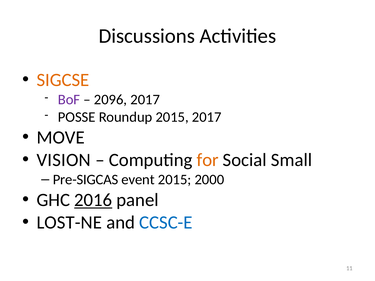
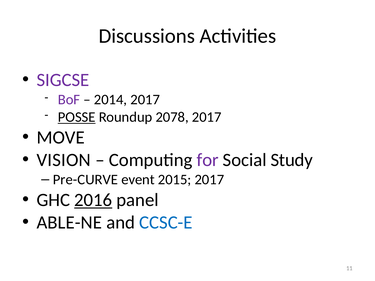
SIGCSE colour: orange -> purple (63, 80)
2096: 2096 -> 2014 (111, 100)
POSSE underline: none -> present (77, 117)
Roundup 2015: 2015 -> 2078 (172, 117)
for colour: orange -> purple (208, 160)
Small: Small -> Study (292, 160)
Pre-SIGCAS: Pre-SIGCAS -> Pre-CURVE (85, 180)
2015 2000: 2000 -> 2017 (209, 180)
LOST-NE: LOST-NE -> ABLE-NE (69, 223)
